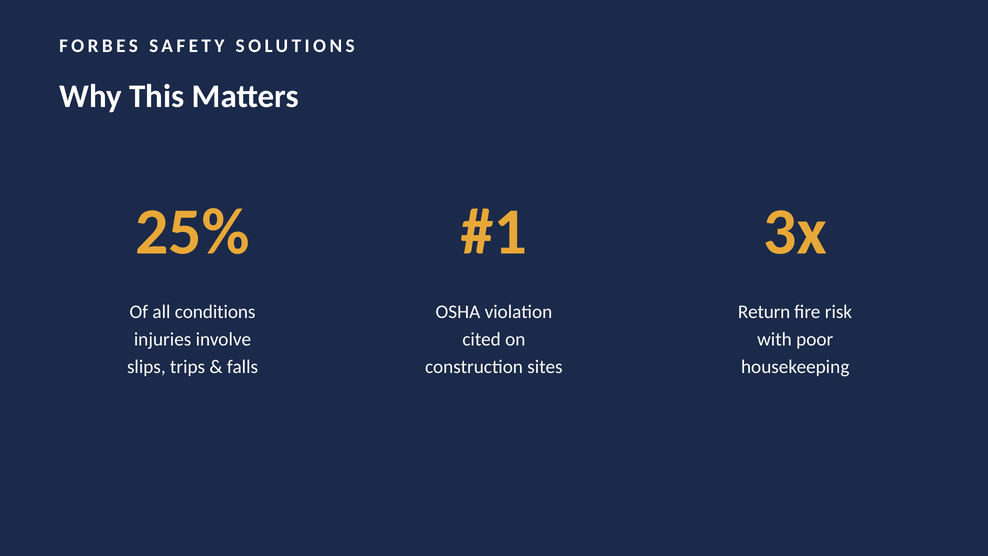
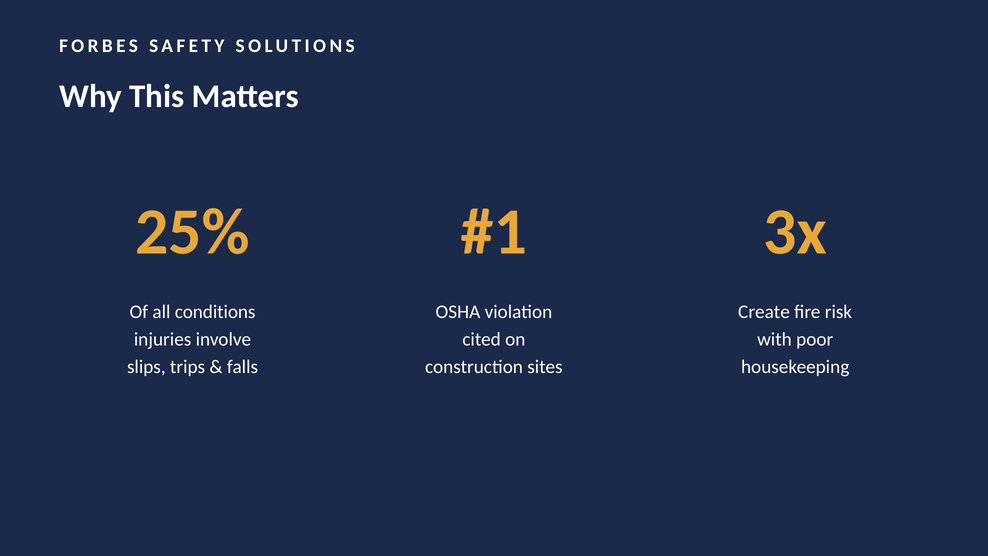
Return: Return -> Create (764, 312)
